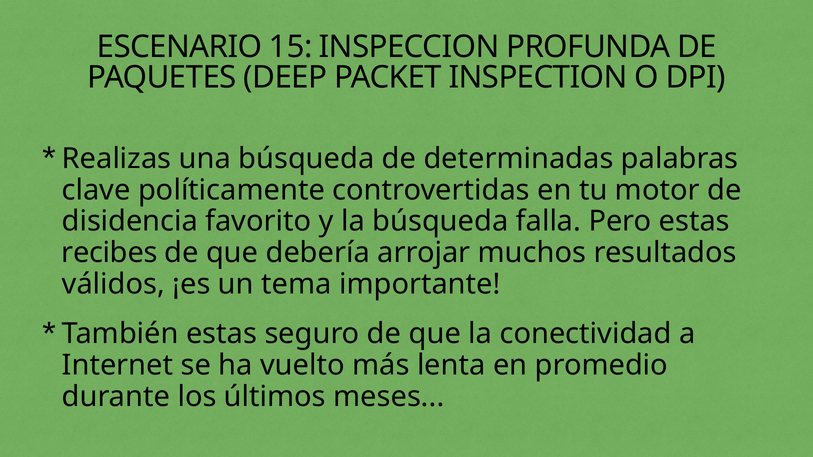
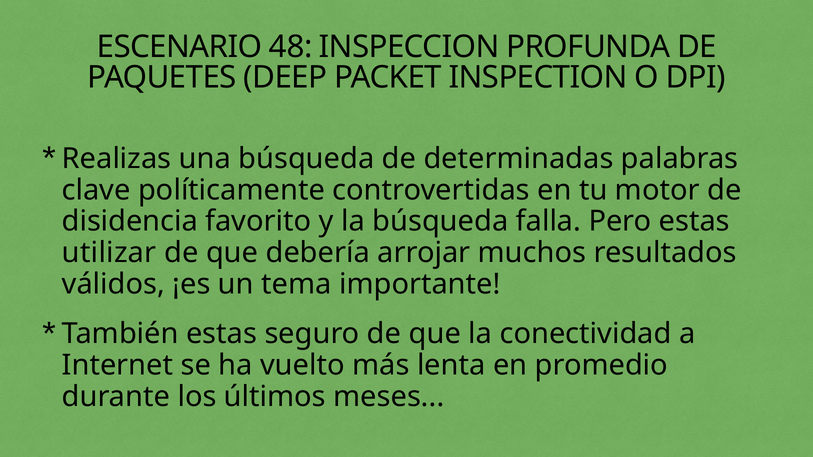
15: 15 -> 48 (291, 47)
recibes: recibes -> utilizar (109, 253)
